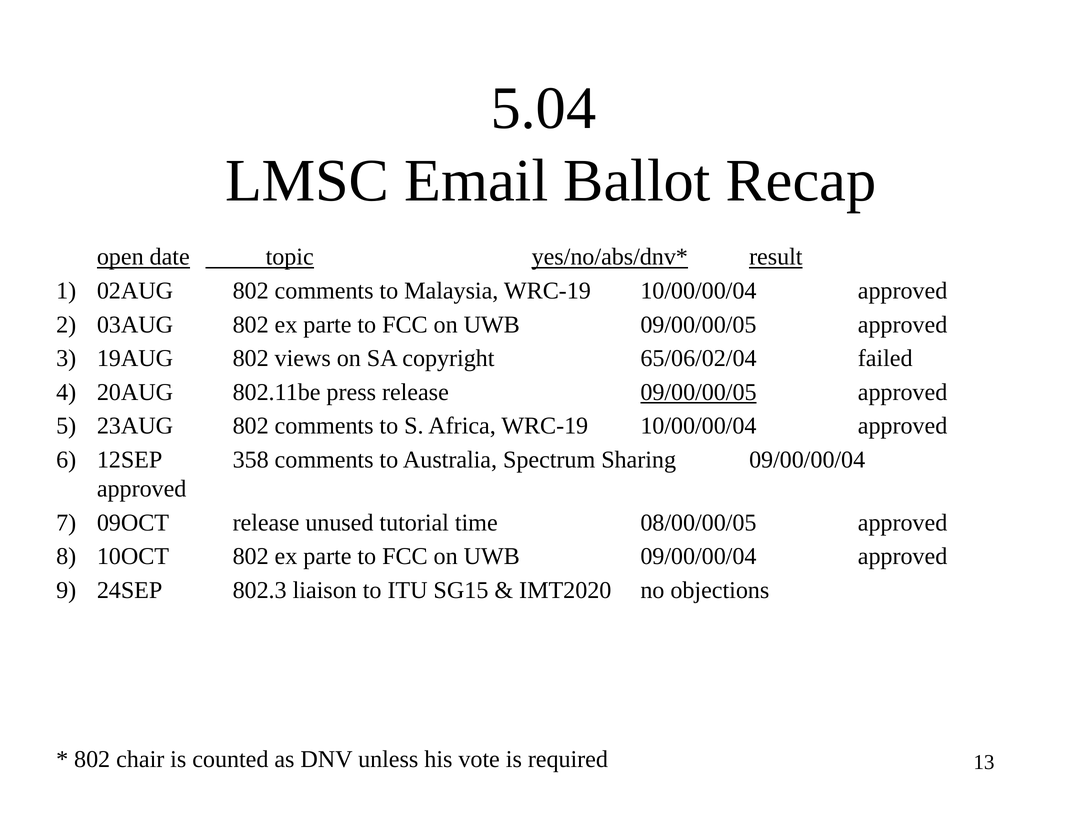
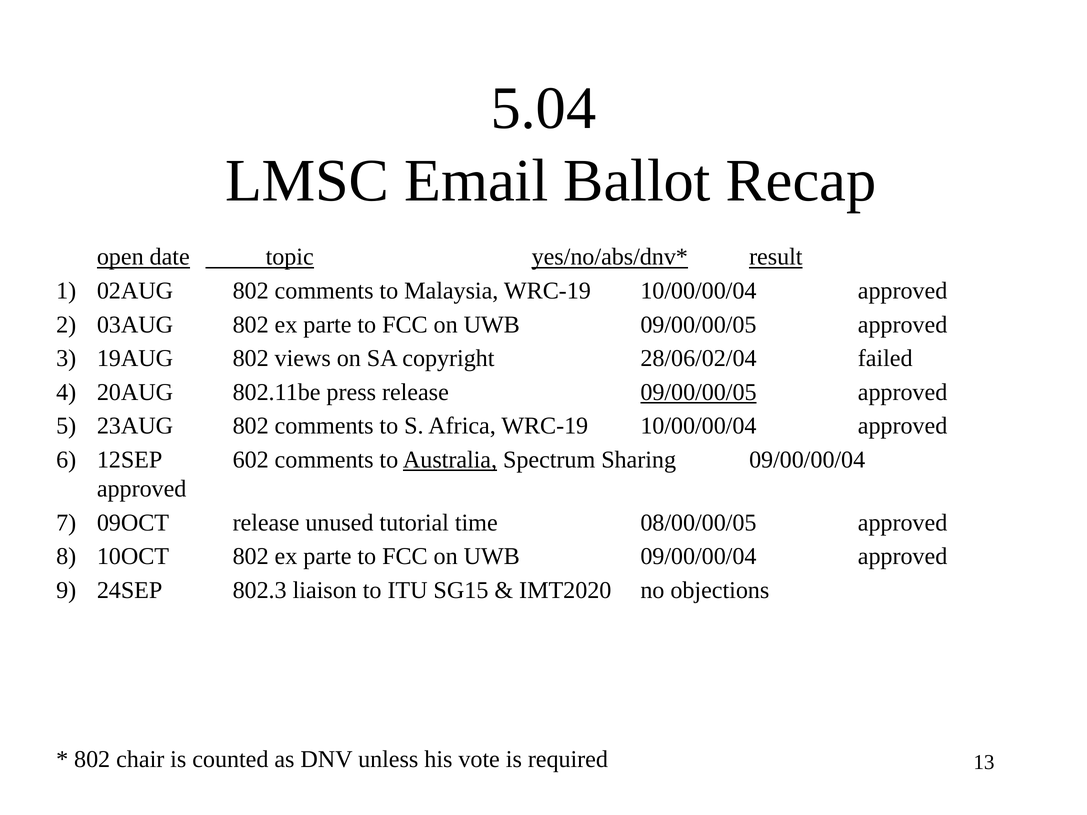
65/06/02/04: 65/06/02/04 -> 28/06/02/04 (699, 359)
358: 358 -> 602 (251, 460)
Australia underline: none -> present (450, 460)
